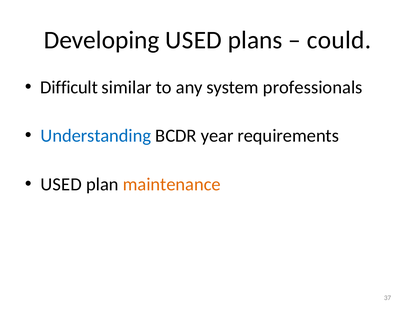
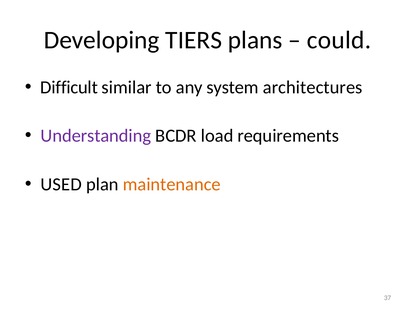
Developing USED: USED -> TIERS (194, 40)
professionals: professionals -> architectures (313, 87)
Understanding colour: blue -> purple (96, 136)
year: year -> load (217, 136)
